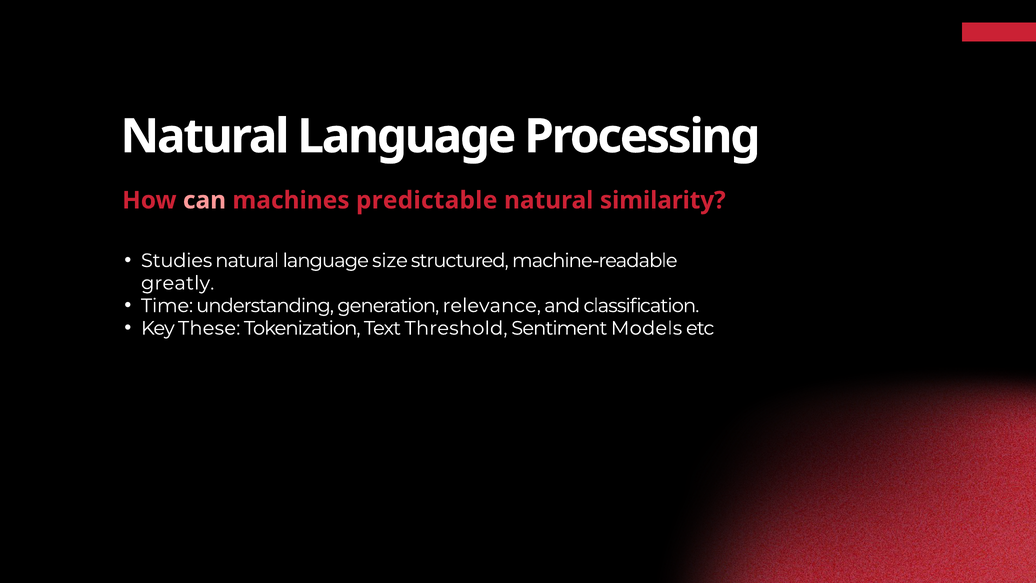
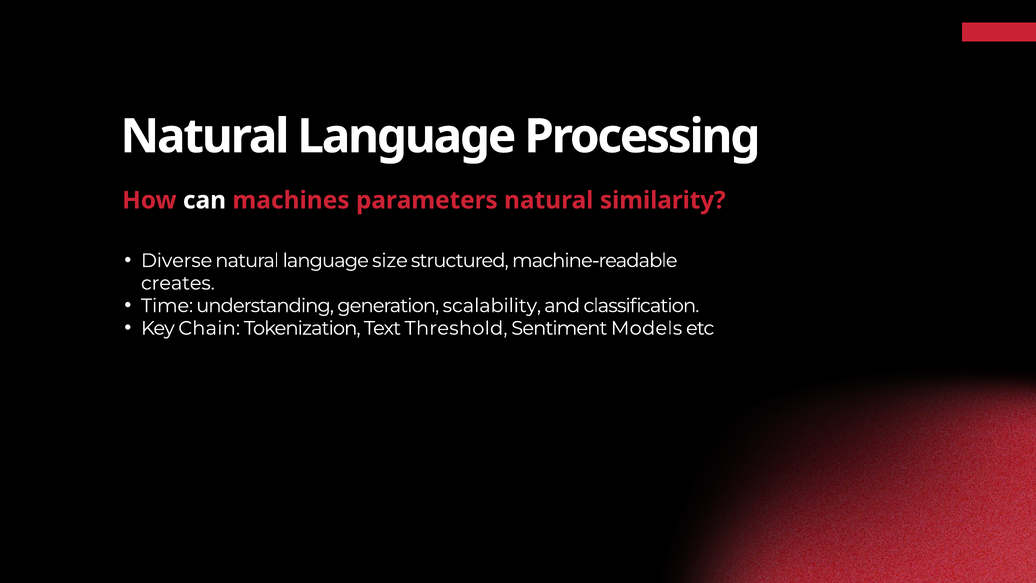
can colour: pink -> white (205, 200)
predictable: predictable -> parameters (427, 200)
Studies: Studies -> Diverse (177, 261)
greatly: greatly -> creates (178, 283)
relevance: relevance -> scalability (492, 306)
These: These -> Chain (209, 328)
